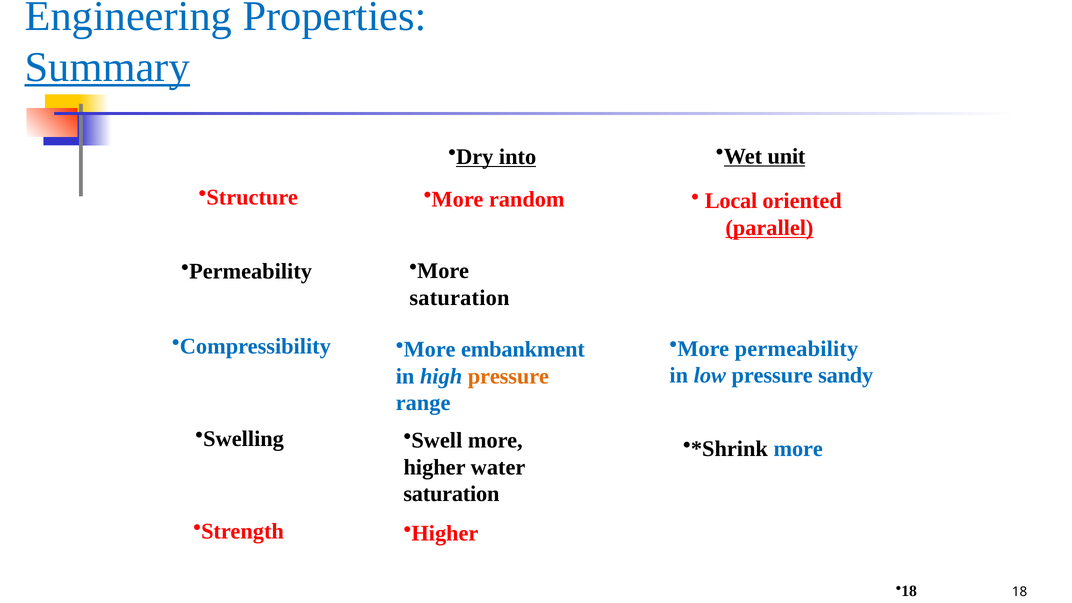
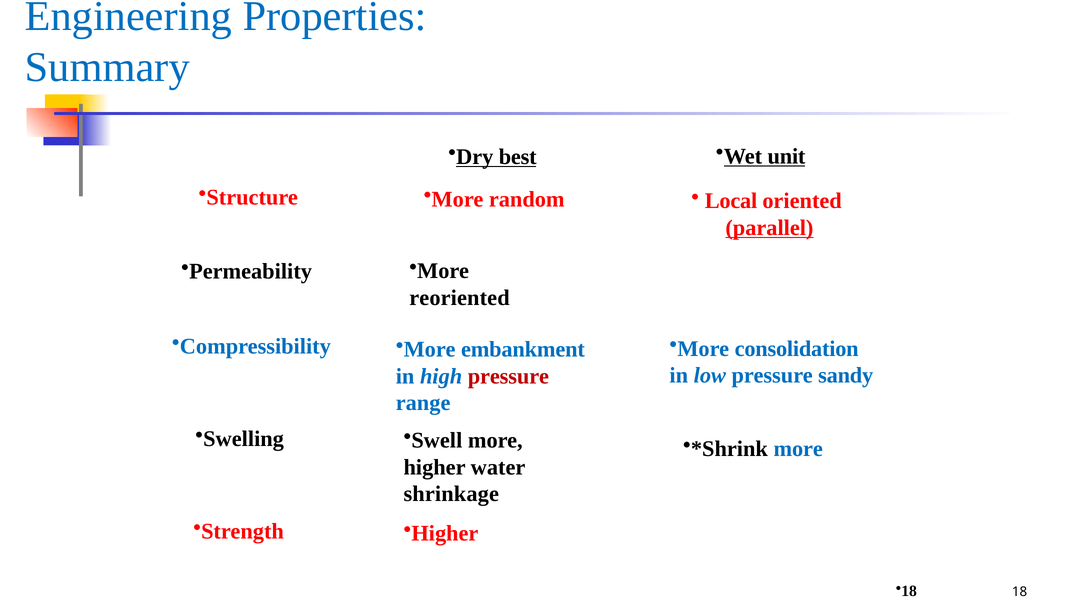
Summary underline: present -> none (107, 67)
into: into -> best (518, 157)
saturation: saturation -> reoriented (460, 298)
More permeability: permeability -> consolidation (797, 349)
pressure colour: orange -> red (508, 376)
saturation: saturation -> shrinkage (451, 494)
